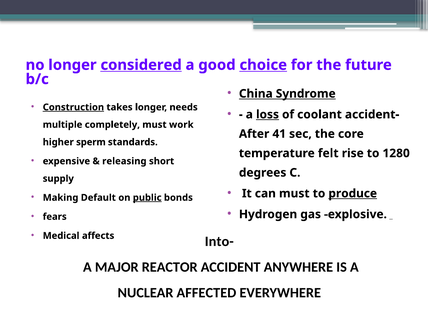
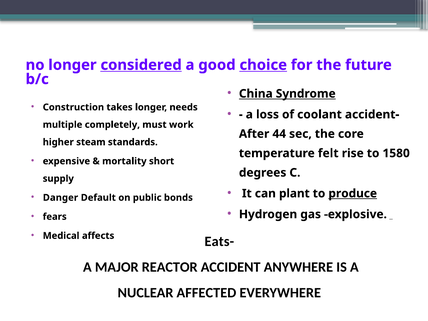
Construction underline: present -> none (73, 107)
loss underline: present -> none (267, 114)
41: 41 -> 44 (279, 134)
sperm: sperm -> steam (91, 142)
1280: 1280 -> 1580 (396, 153)
releasing: releasing -> mortality (124, 161)
can must: must -> plant (294, 193)
Making: Making -> Danger (60, 198)
public underline: present -> none (147, 198)
Into-: Into- -> Eats- (219, 241)
